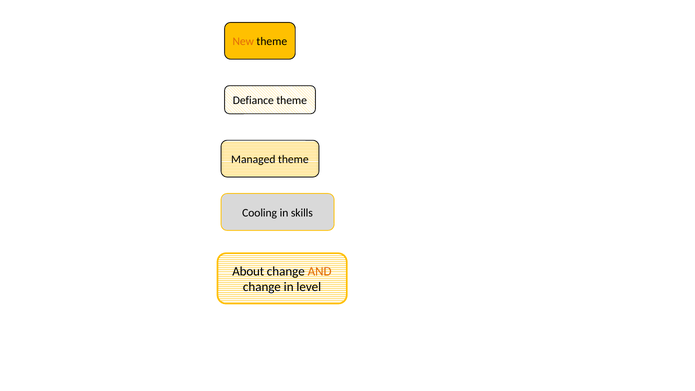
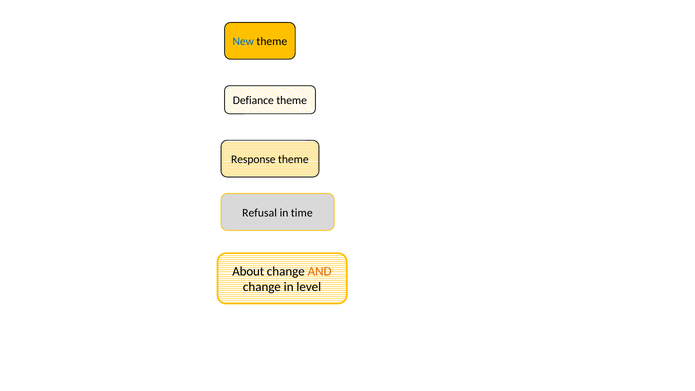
New colour: orange -> blue (243, 42)
Managed: Managed -> Response (253, 159)
Cooling: Cooling -> Refusal (260, 213)
skills: skills -> time (302, 213)
